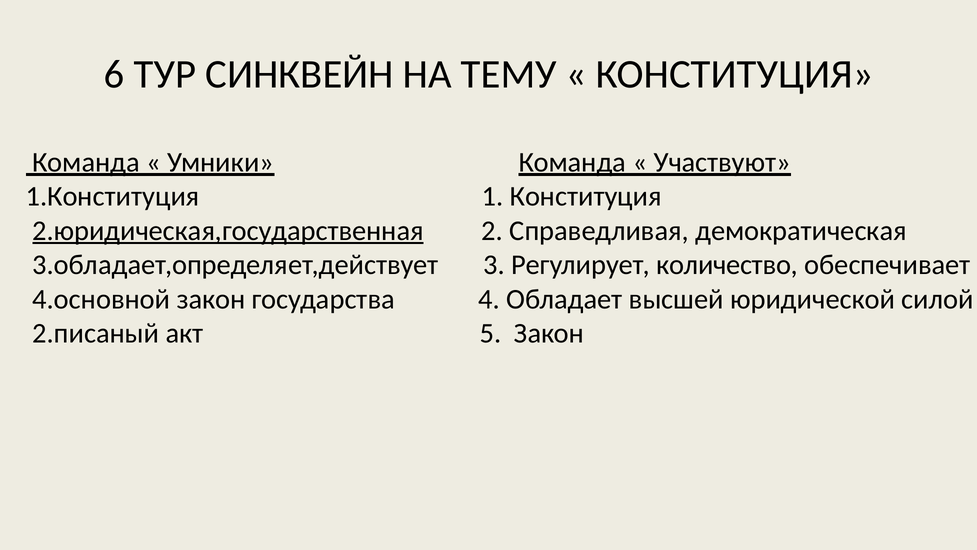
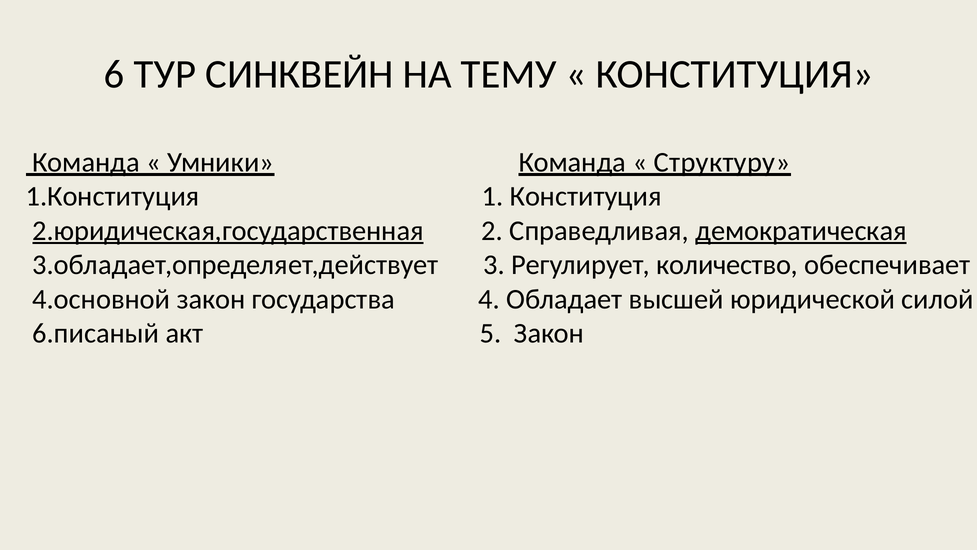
Участвуют: Участвуют -> Структуру (722, 162)
демократическая underline: none -> present (801, 231)
2.писаный: 2.писаный -> 6.писаный (96, 333)
